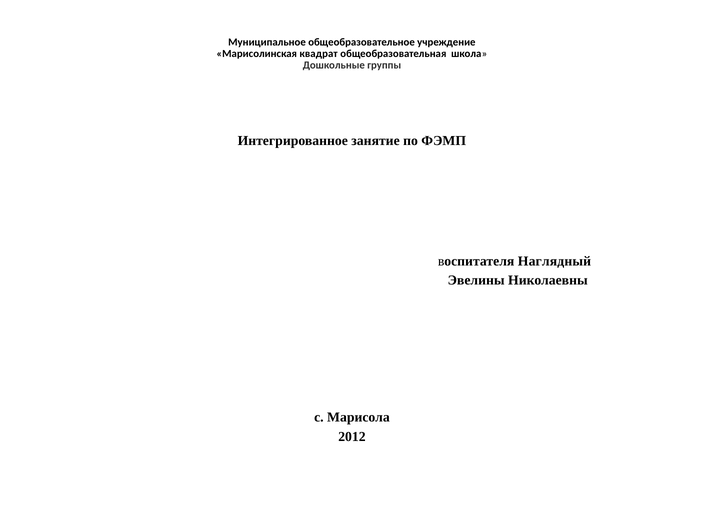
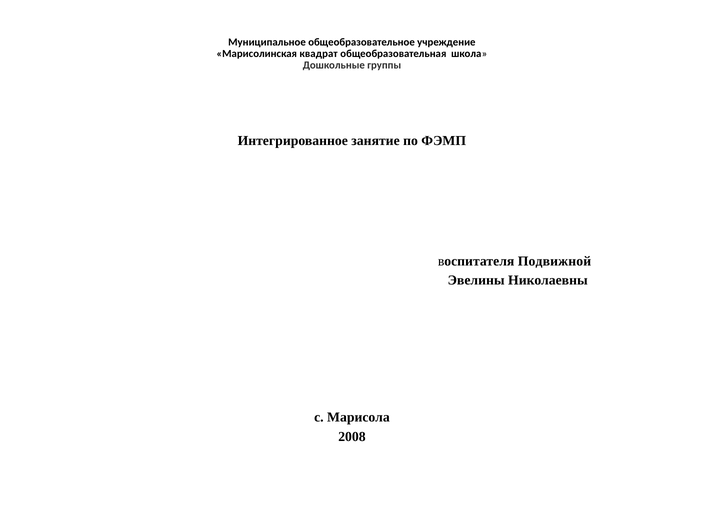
Наглядный: Наглядный -> Подвижной (554, 261)
2012: 2012 -> 2008 (352, 437)
